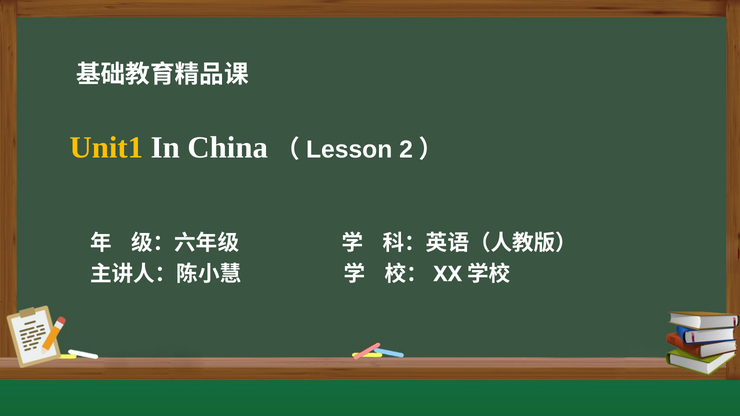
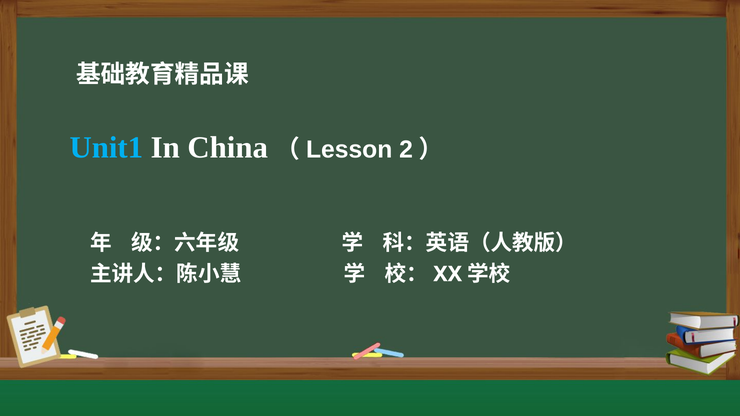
Unit1 colour: yellow -> light blue (106, 147)
